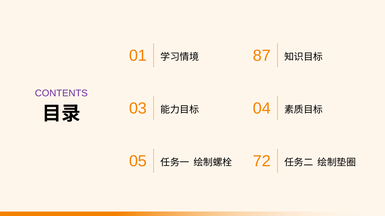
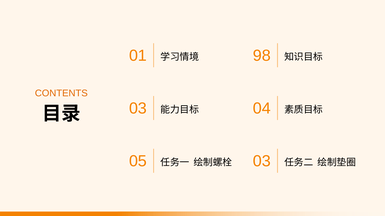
87: 87 -> 98 (262, 56)
CONTENTS colour: purple -> orange (61, 94)
72: 72 -> 03 (262, 162)
